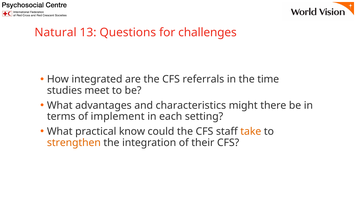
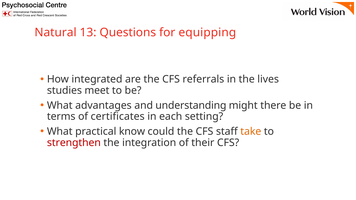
challenges: challenges -> equipping (207, 32)
time: time -> lives (268, 79)
characteristics: characteristics -> understanding (191, 105)
implement: implement -> certificates (118, 117)
strengthen colour: orange -> red (74, 143)
